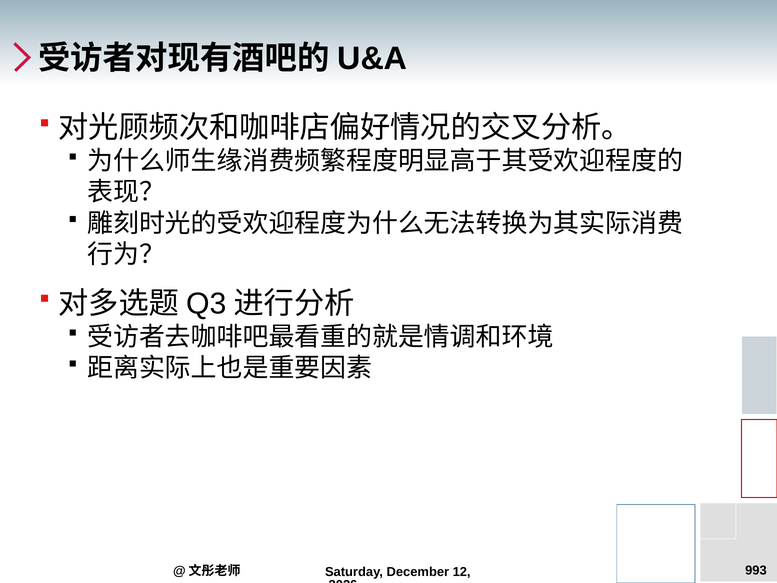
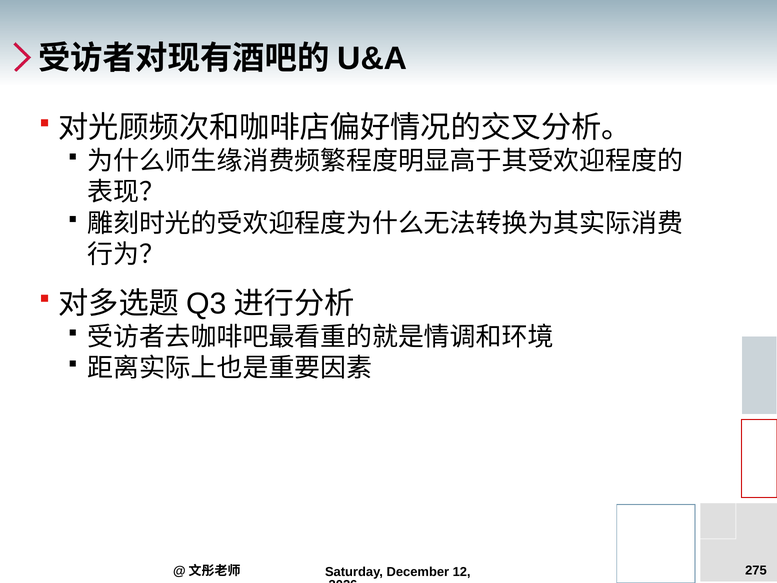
993: 993 -> 275 (756, 570)
